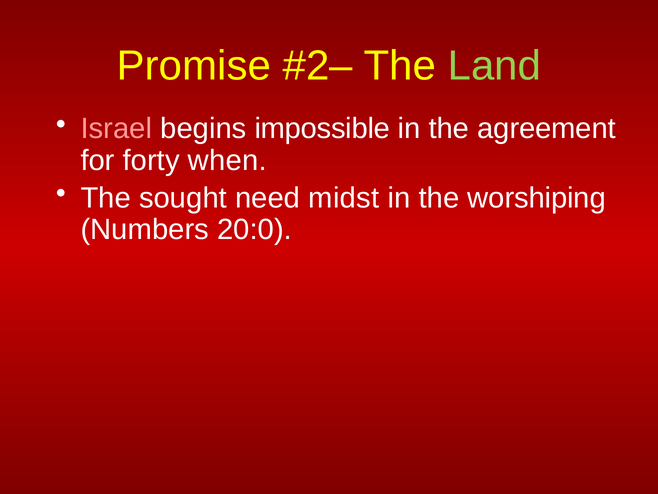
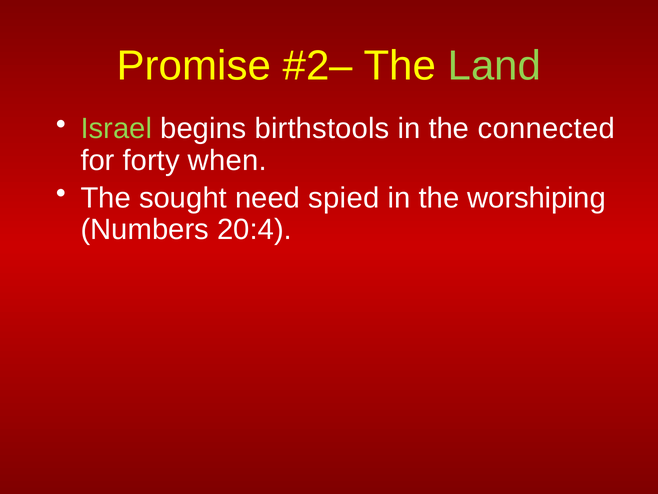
Israel colour: pink -> light green (116, 129)
impossible: impossible -> birthstools (322, 129)
agreement: agreement -> connected (546, 129)
midst: midst -> spied (344, 198)
20:0: 20:0 -> 20:4 (254, 229)
